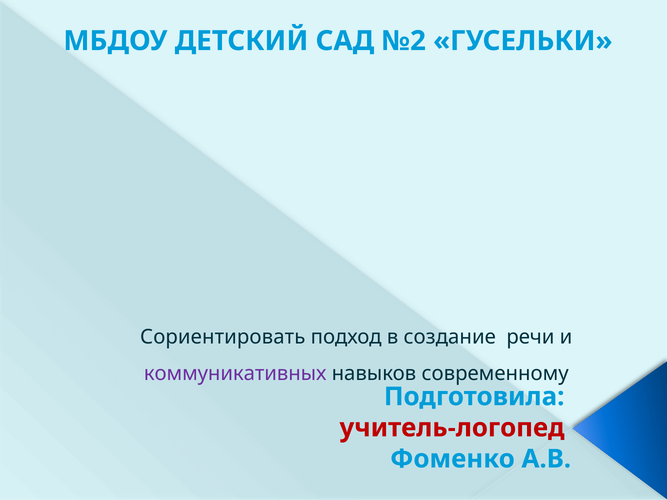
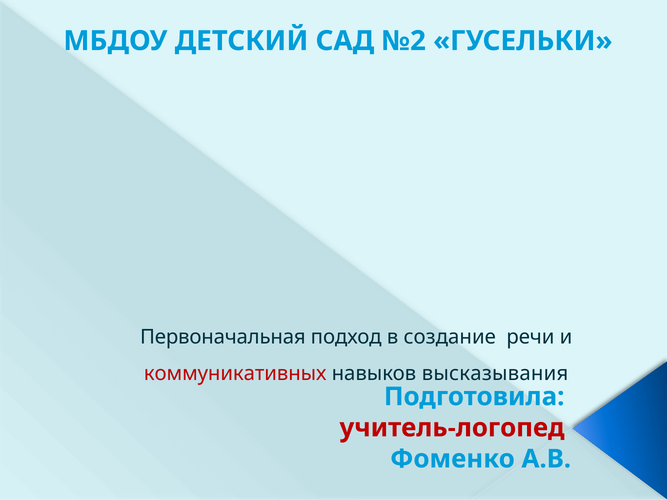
Сориентировать: Сориентировать -> Первоначальная (223, 337)
коммуникативных colour: purple -> red (235, 374)
современному: современному -> высказывания (495, 374)
